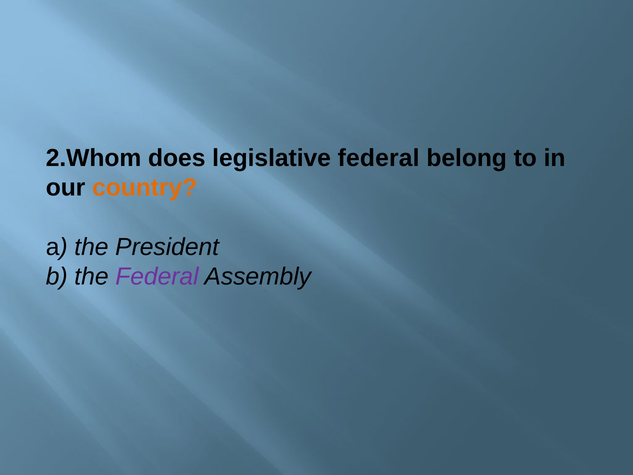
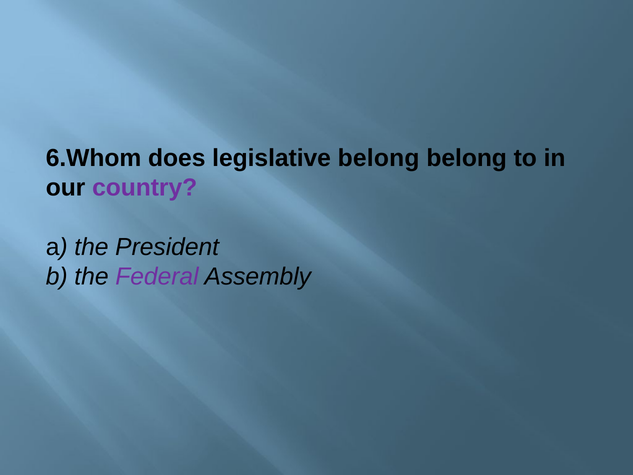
2.Whom: 2.Whom -> 6.Whom (94, 158)
legislative federal: federal -> belong (379, 158)
country colour: orange -> purple (145, 188)
